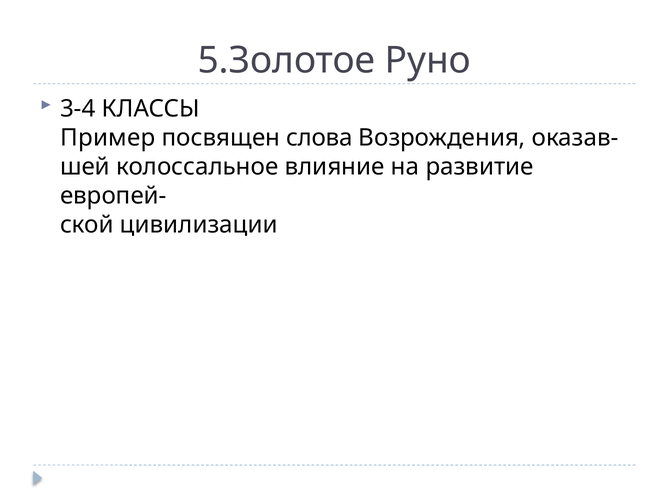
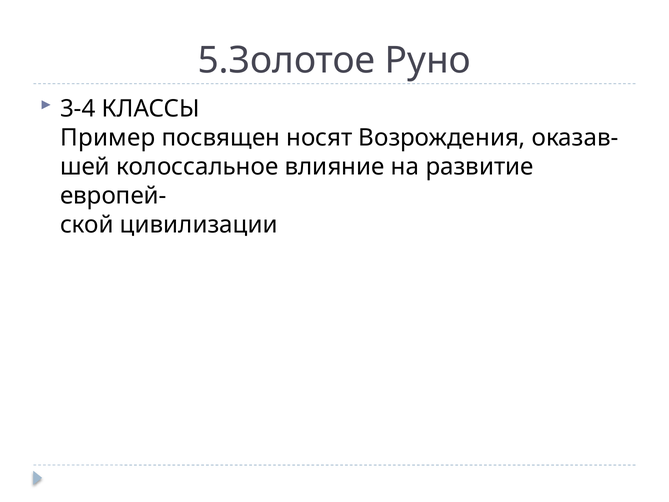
слова: слова -> носят (319, 138)
